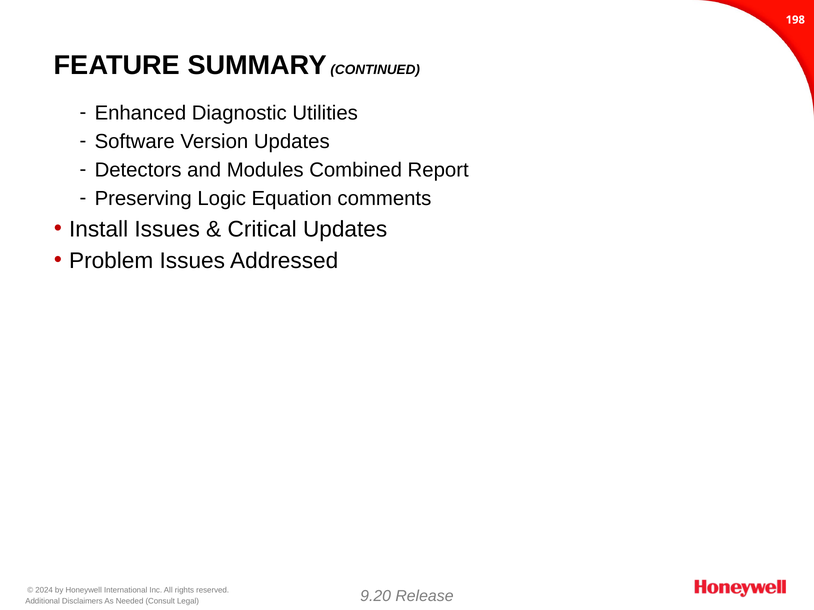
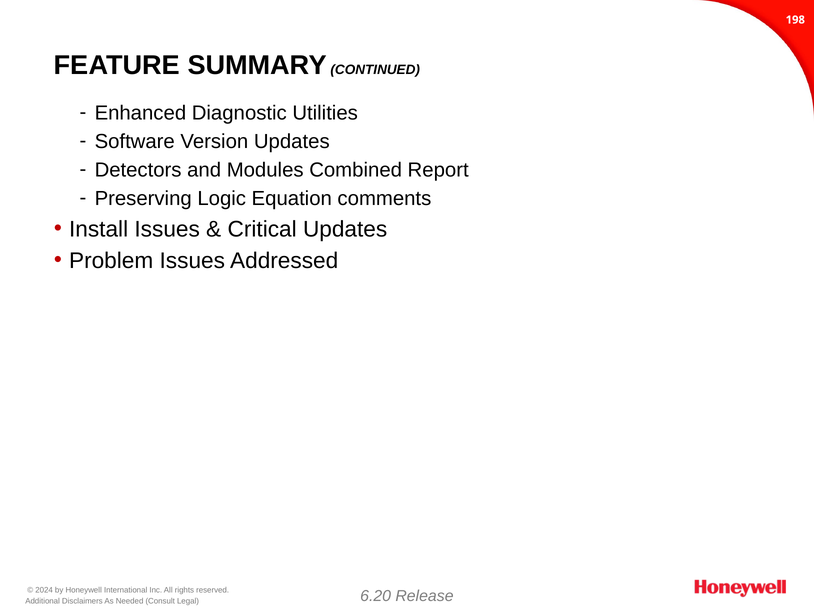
9.20: 9.20 -> 6.20 (376, 596)
